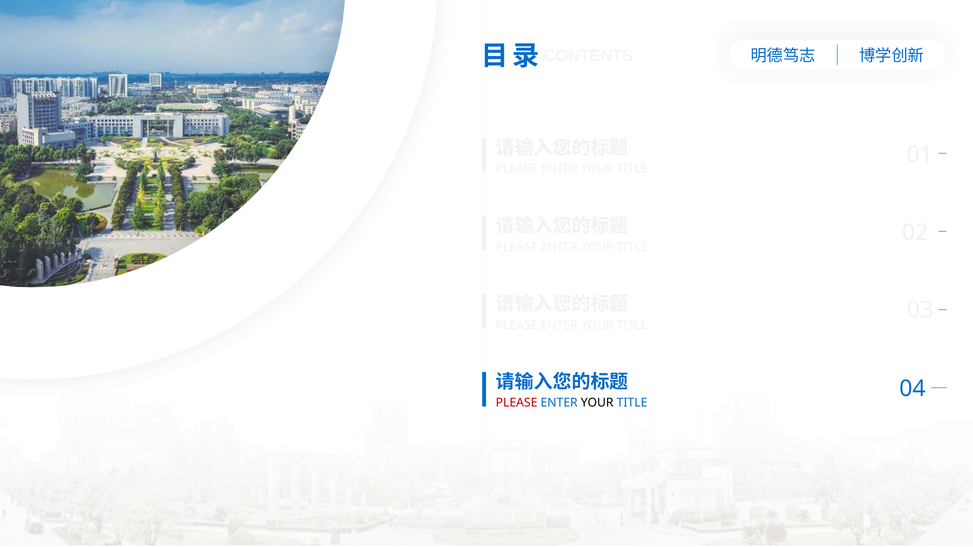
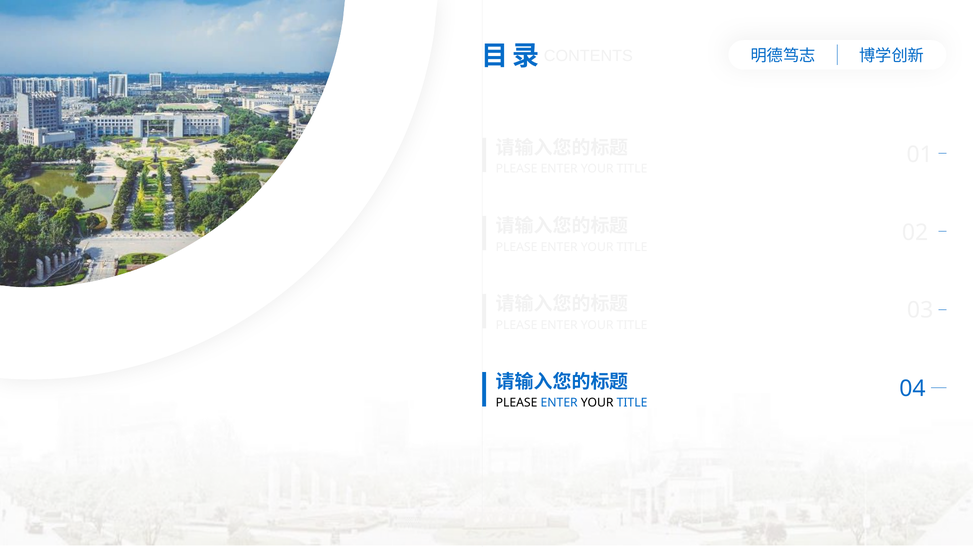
PLEASE colour: red -> black (517, 403)
